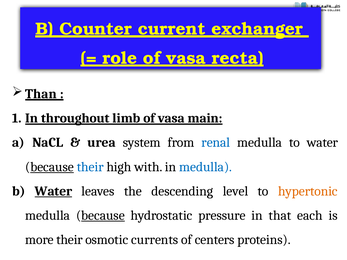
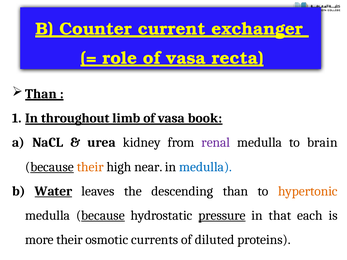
main: main -> book (205, 118)
system: system -> kidney (142, 143)
renal colour: blue -> purple (216, 143)
to water: water -> brain (322, 143)
their colour: blue -> orange (90, 167)
with: with -> near (148, 167)
descending level: level -> than (236, 191)
pressure underline: none -> present (222, 216)
centers: centers -> diluted (215, 240)
